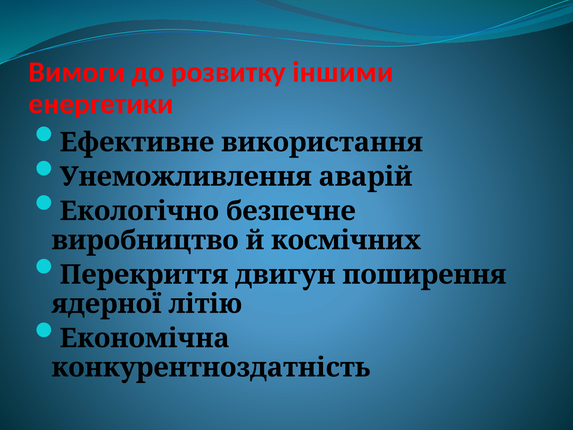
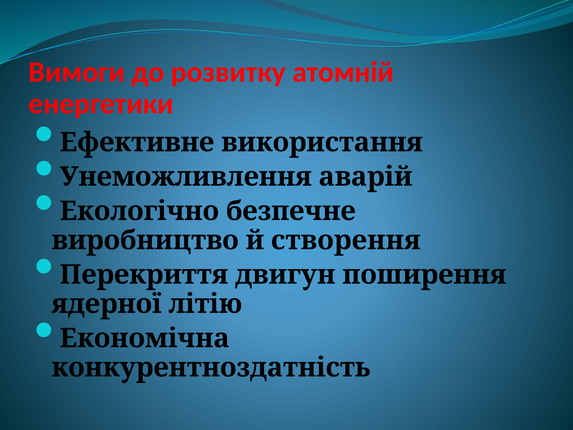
іншими: іншими -> атомній (343, 72)
космічних: космічних -> створення (346, 240)
